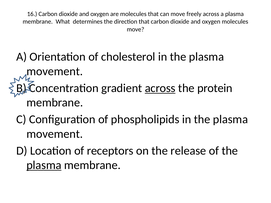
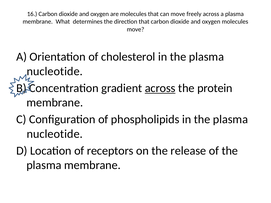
movement: movement -> nucleotide (55, 71)
movement: movement -> nucleotide (55, 134)
plasma underline: present -> none (44, 165)
